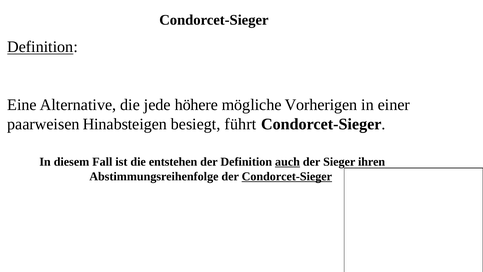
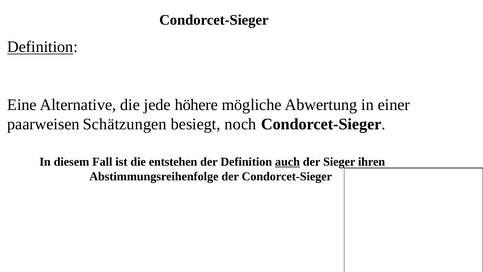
Vorherigen: Vorherigen -> Abwertung (321, 105)
Hinabsteigen: Hinabsteigen -> Schätzungen (125, 124)
führt: führt -> noch (240, 124)
Condorcet-Sieger underline: present -> none (287, 176)
